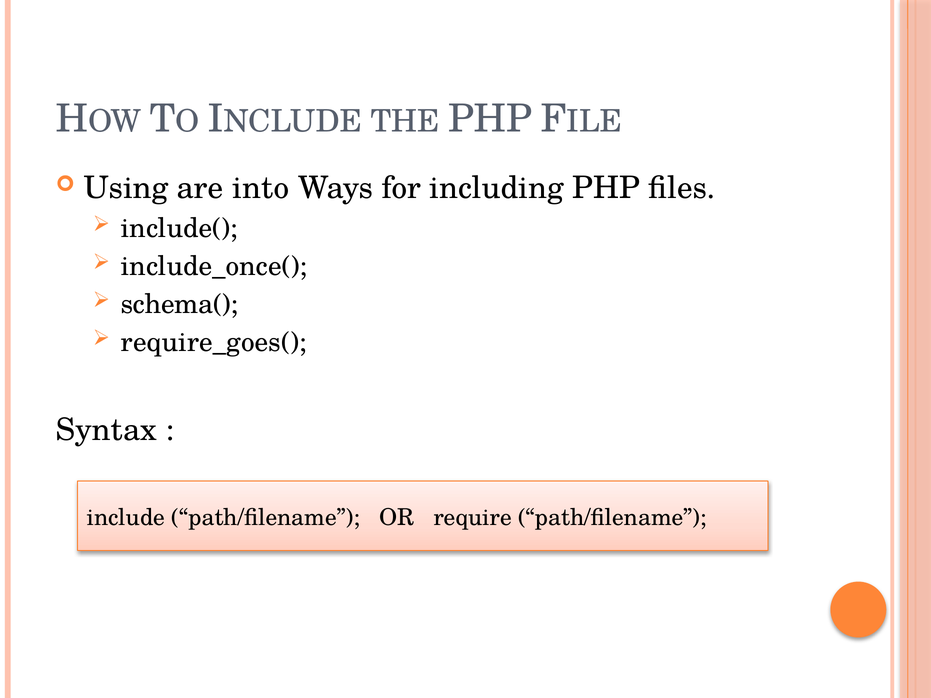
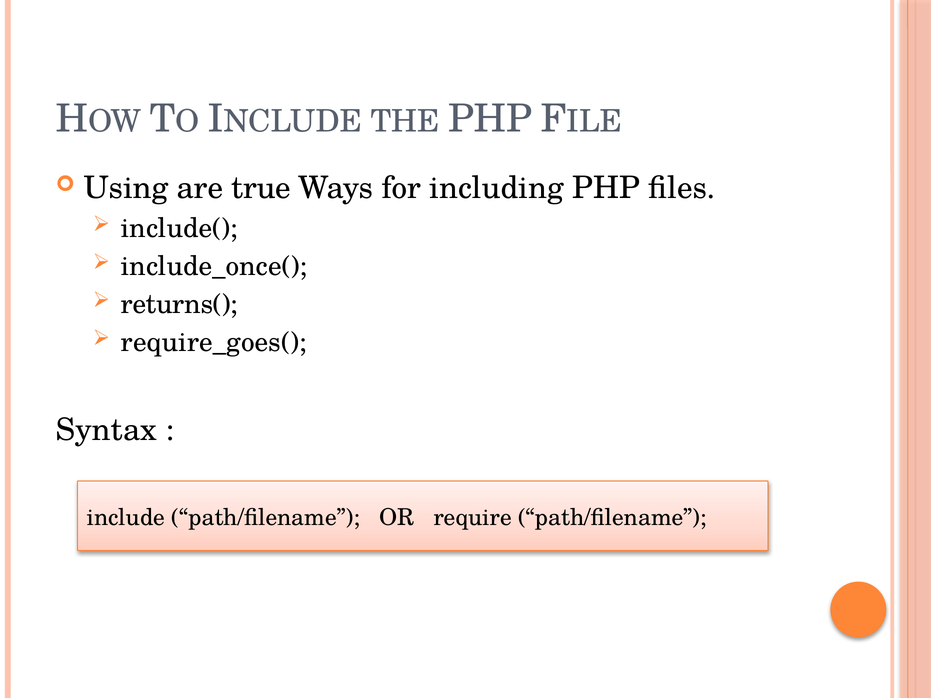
into: into -> true (261, 188)
schema(: schema( -> returns( (179, 304)
